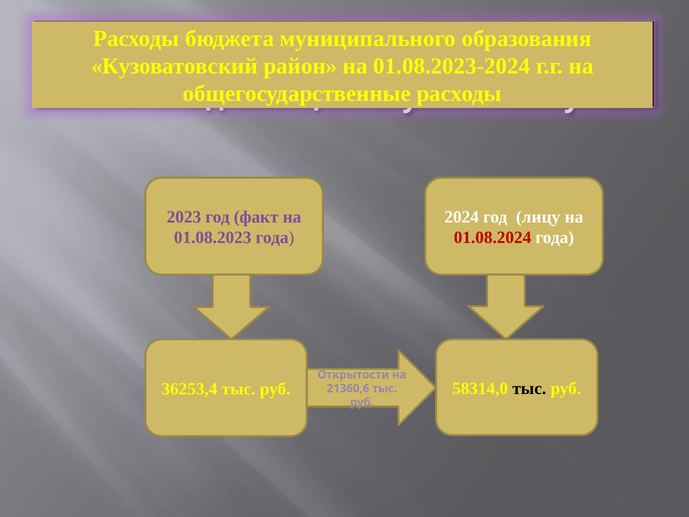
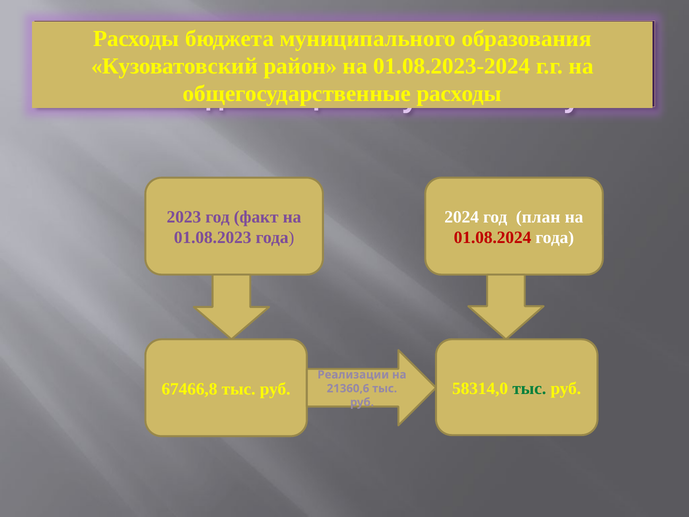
лицу: лицу -> план (538, 217)
Открытости: Открытости -> Реализации (353, 375)
тыс colour: black -> green (529, 388)
36253,4: 36253,4 -> 67466,8 (189, 389)
